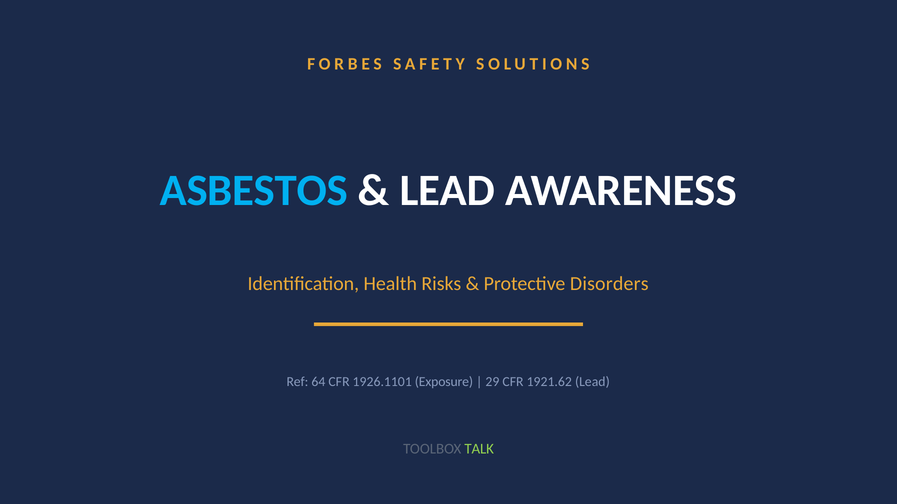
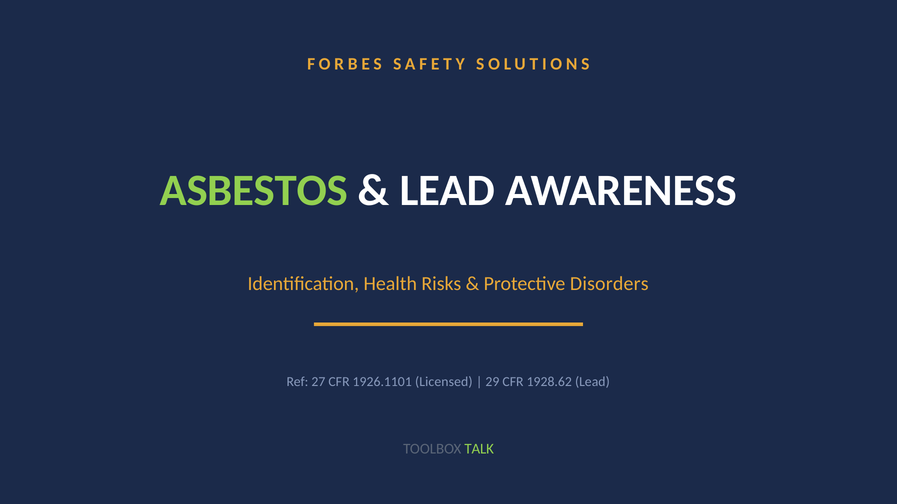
ASBESTOS colour: light blue -> light green (254, 191)
64: 64 -> 27 (318, 382)
Exposure: Exposure -> Licensed (444, 382)
1921.62: 1921.62 -> 1928.62 (549, 382)
